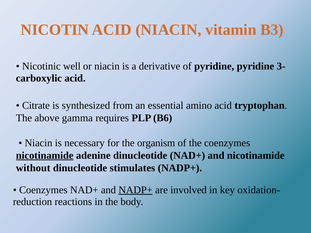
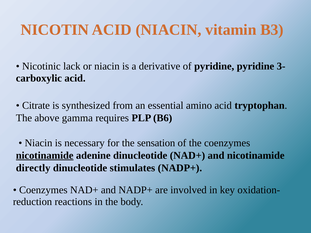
well: well -> lack (72, 66)
organism: organism -> sensation (156, 143)
without: without -> directly (33, 168)
NADP+ underline: present -> none (136, 190)
